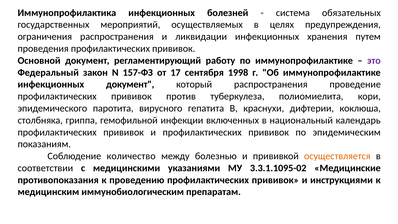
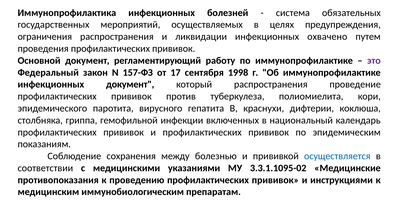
хранения: хранения -> охвачено (327, 37)
количество: количество -> сохранения (131, 156)
осуществляется colour: orange -> blue (337, 156)
